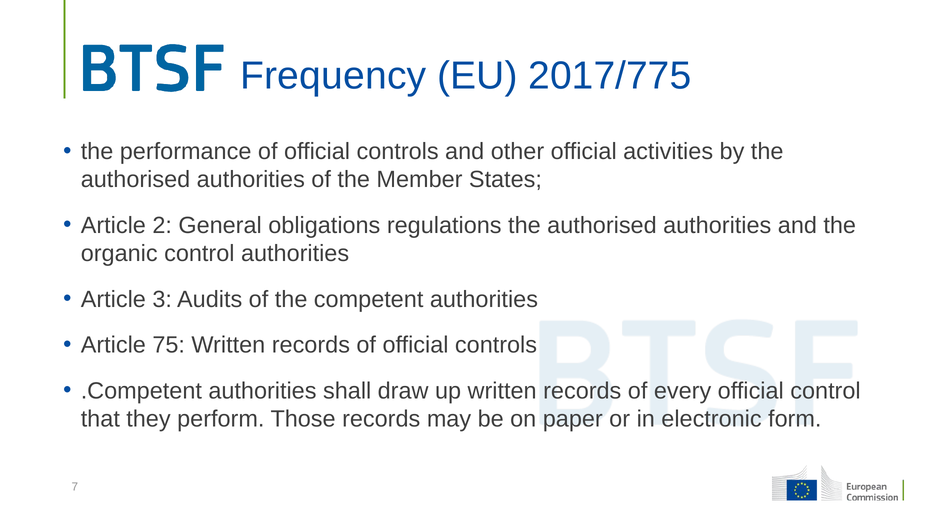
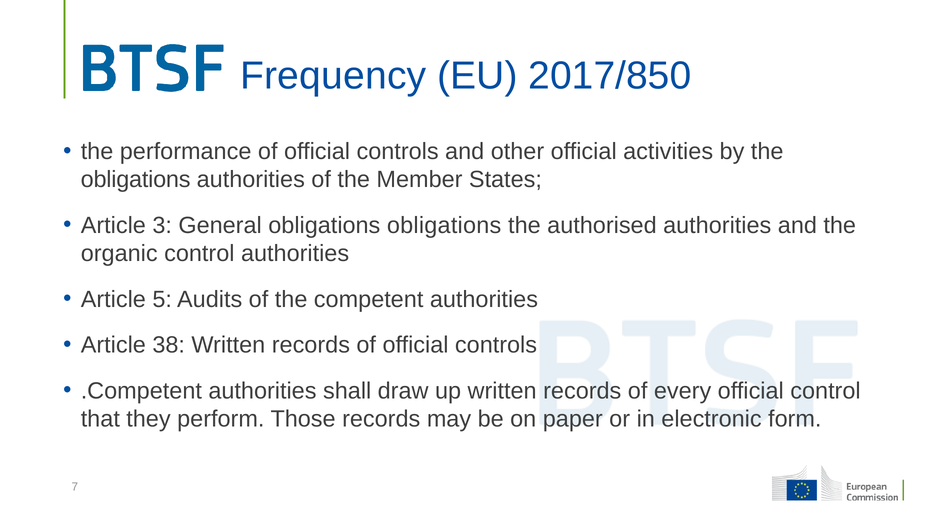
2017/775: 2017/775 -> 2017/850 (610, 76)
authorised: authorised -> obligations (136, 180)
2: 2 -> 3 (162, 225)
obligations regulations: regulations -> obligations (444, 225)
3: 3 -> 5 (162, 299)
75: 75 -> 38 (169, 345)
